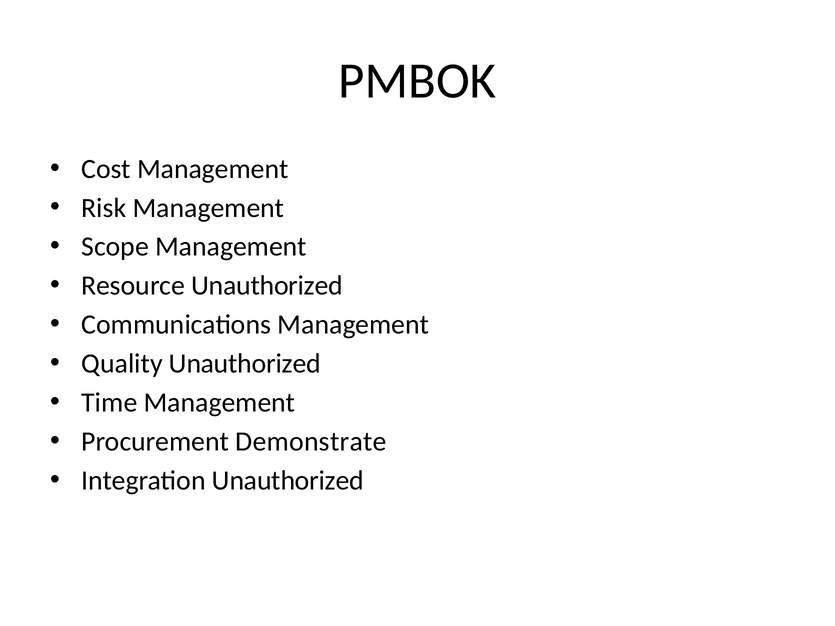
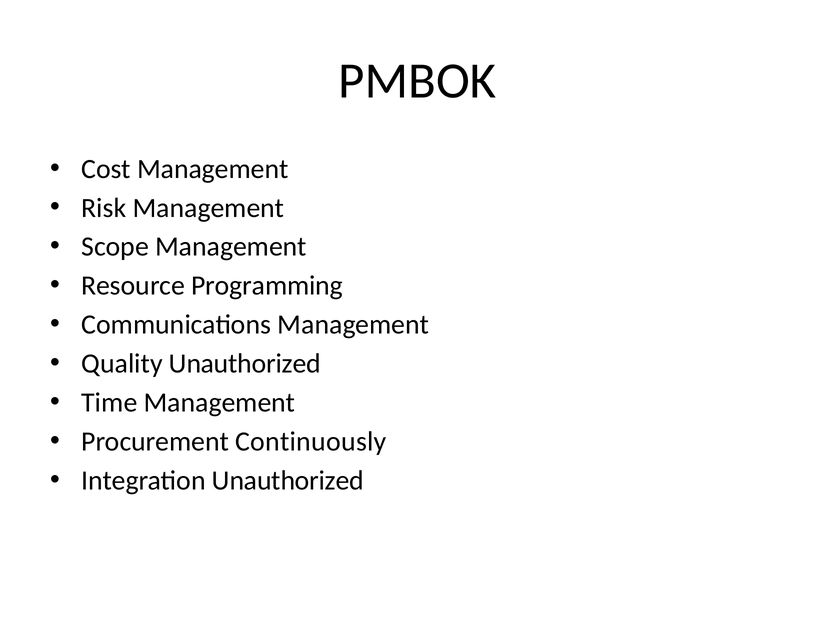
Resource Unauthorized: Unauthorized -> Programming (267, 286)
Demonstrate: Demonstrate -> Continuously (311, 442)
